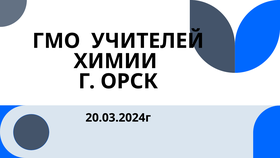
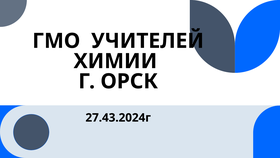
20.03.2024г: 20.03.2024г -> 27.43.2024г (118, 117)
